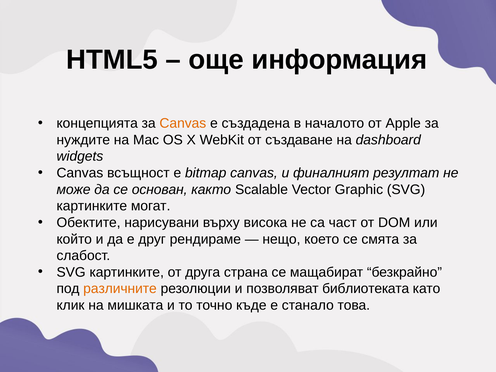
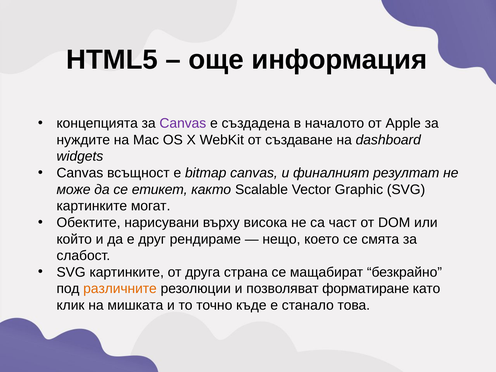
Canvas colour: orange -> purple (183, 123)
основан: основан -> етикет (160, 190)
библиотеката: библиотеката -> форматиране (366, 289)
